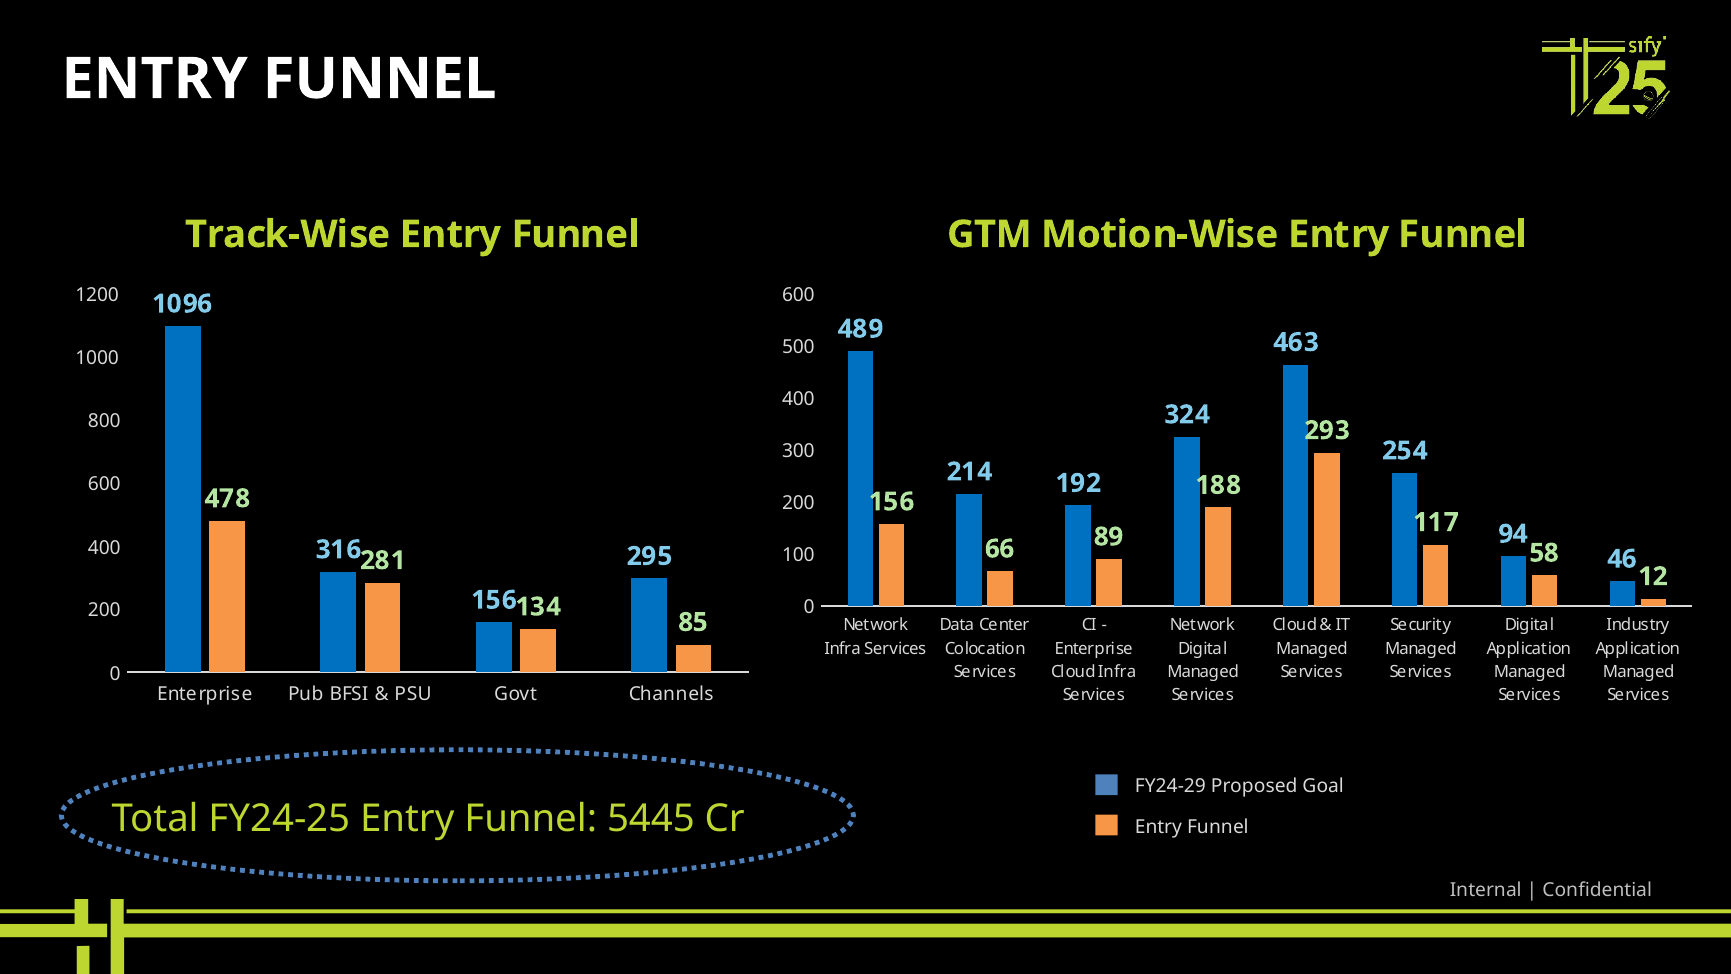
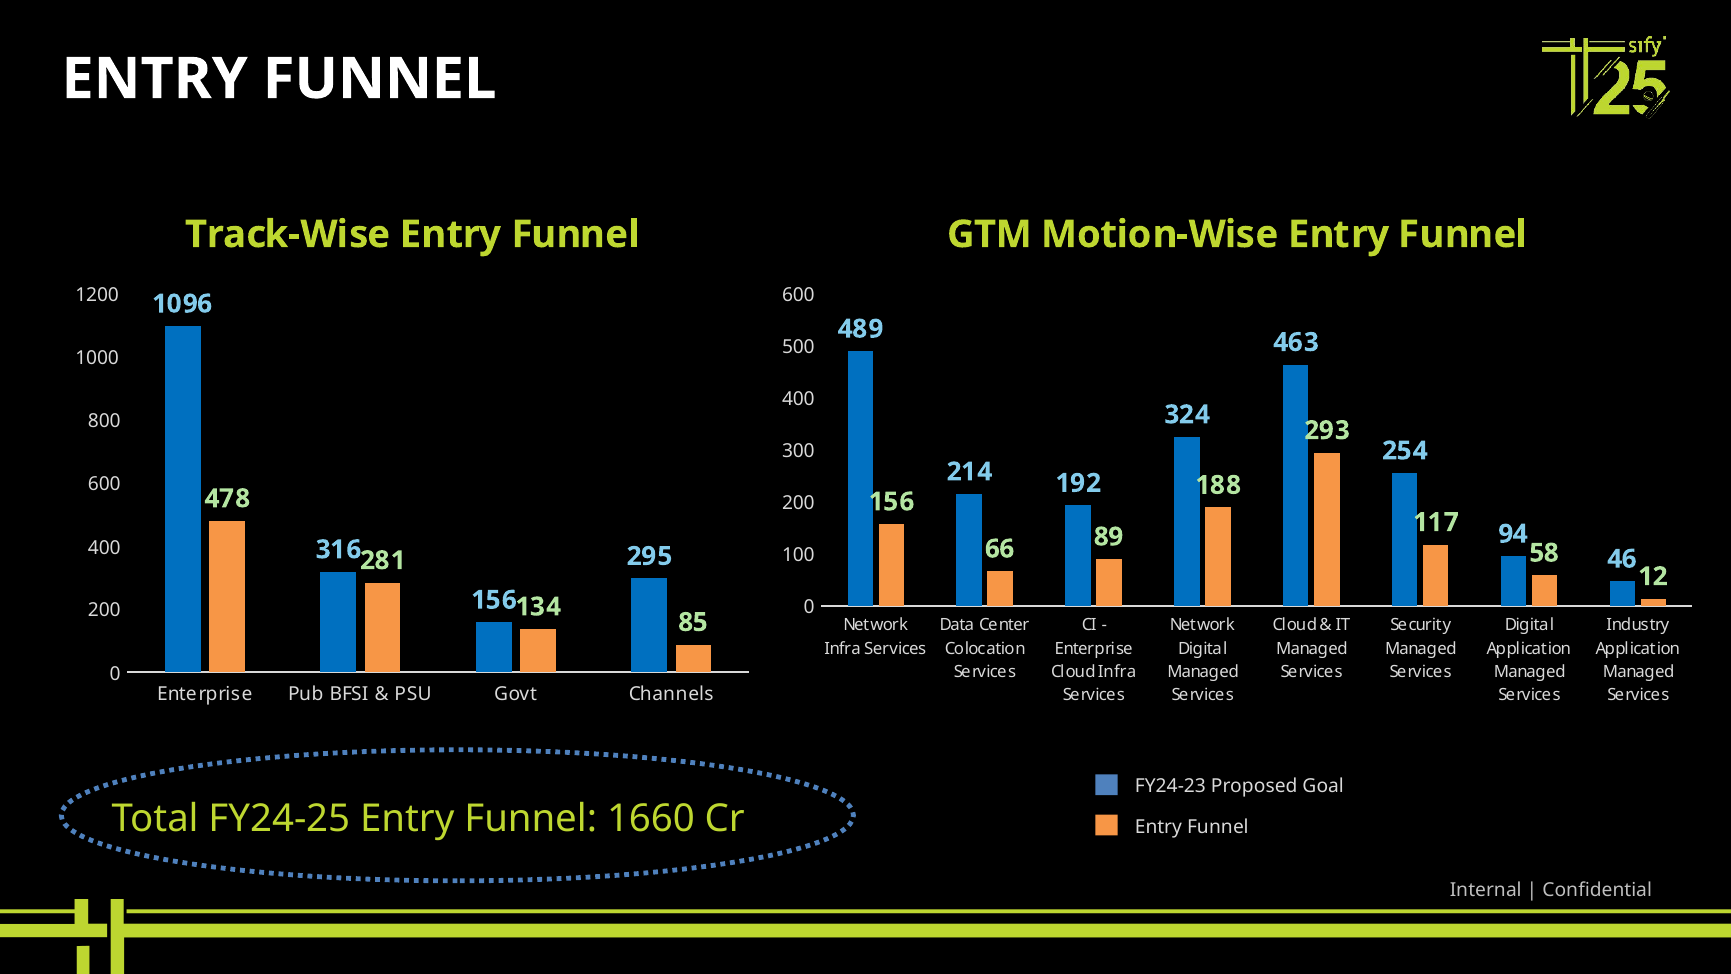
FY24-29: FY24-29 -> FY24-23 (1170, 786)
5445: 5445 -> 1660 (651, 819)
